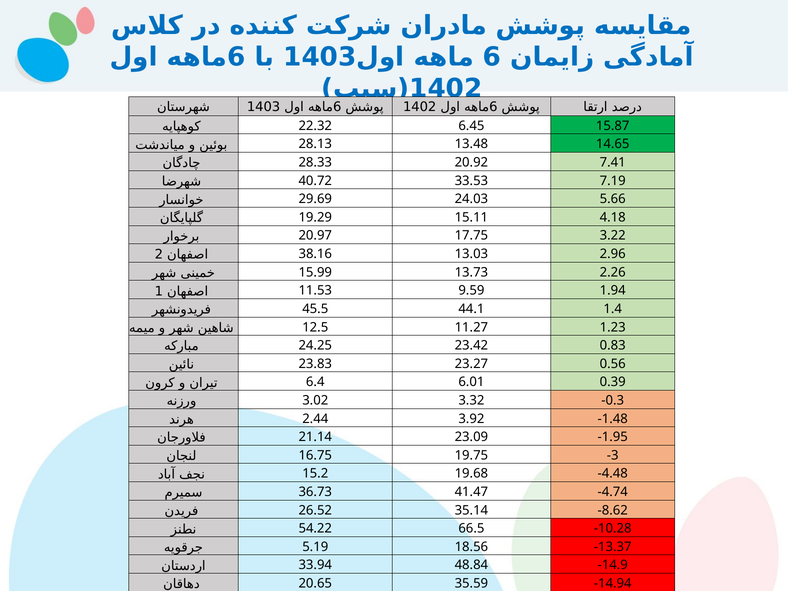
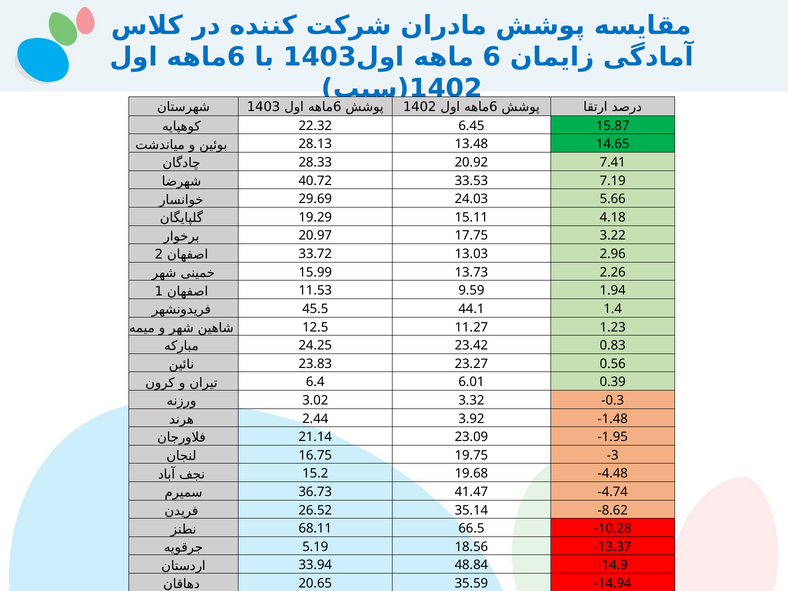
38.16: 38.16 -> 33.72 (315, 254)
54.22: 54.22 -> 68.11 (315, 529)
